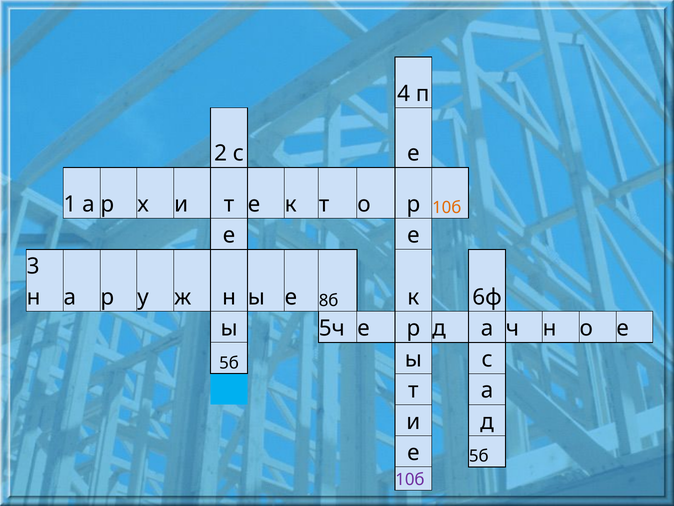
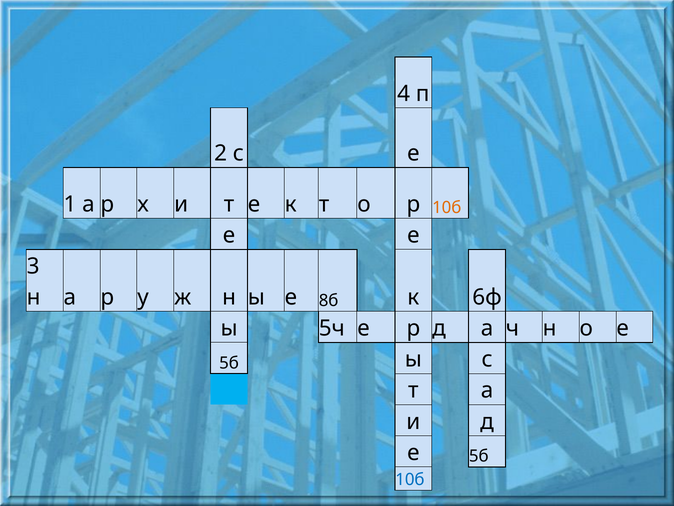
10б colour: purple -> blue (410, 479)
